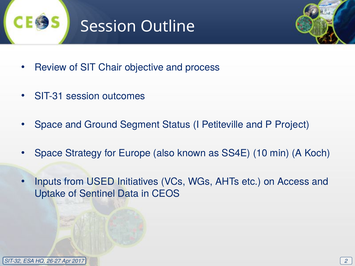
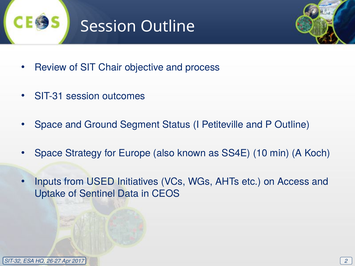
P Project: Project -> Outline (292, 125)
